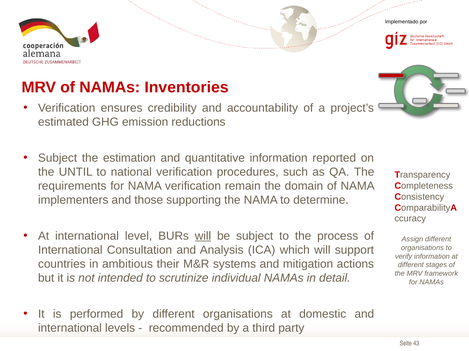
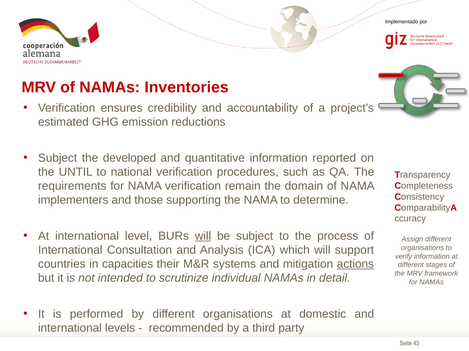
estimation: estimation -> developed (129, 158)
ambitious: ambitious -> capacities (128, 265)
actions underline: none -> present (355, 265)
